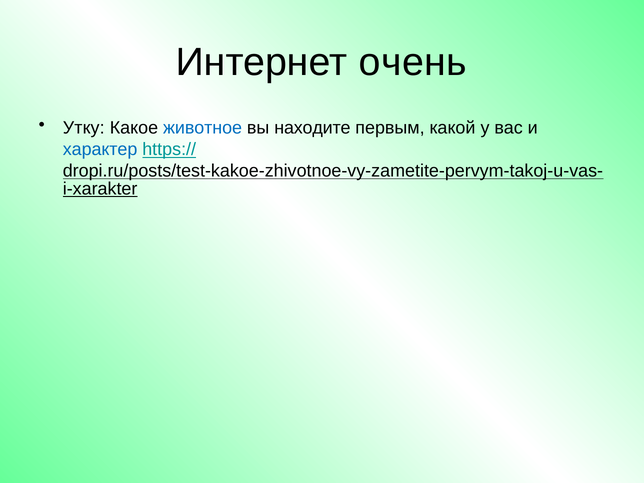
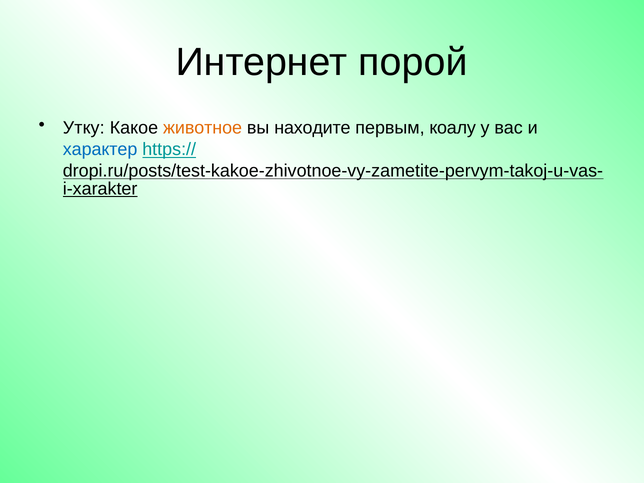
очень: очень -> порой (413, 62)
животное colour: blue -> orange (203, 128)
какой: какой -> коалу (453, 128)
